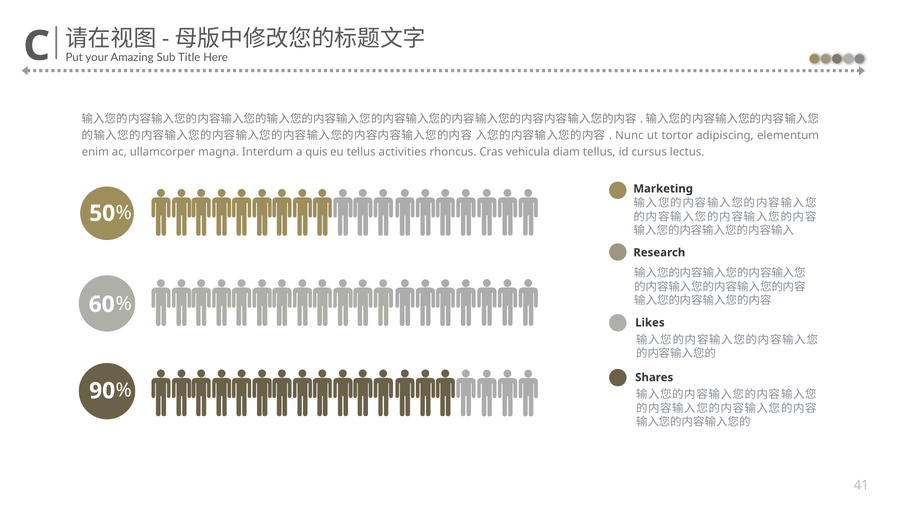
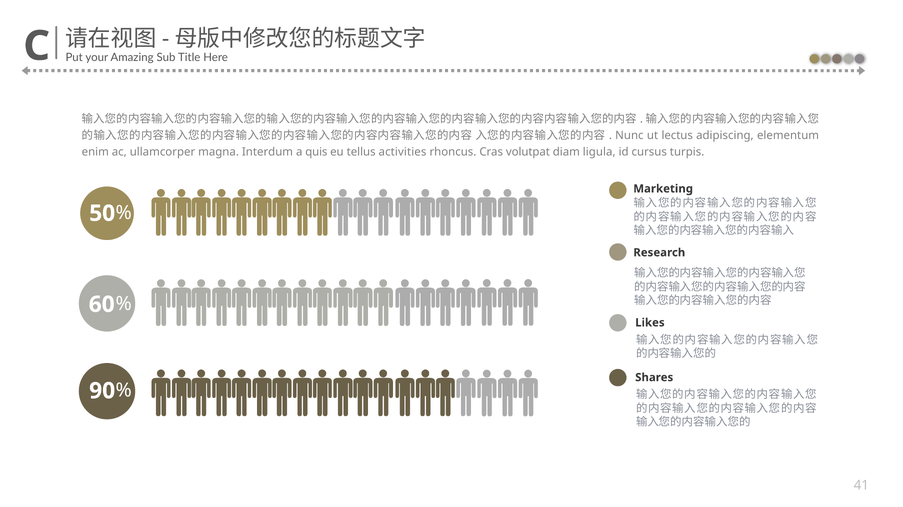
tortor: tortor -> lectus (677, 135)
vehicula: vehicula -> volutpat (528, 152)
diam tellus: tellus -> ligula (599, 152)
lectus: lectus -> turpis (687, 152)
